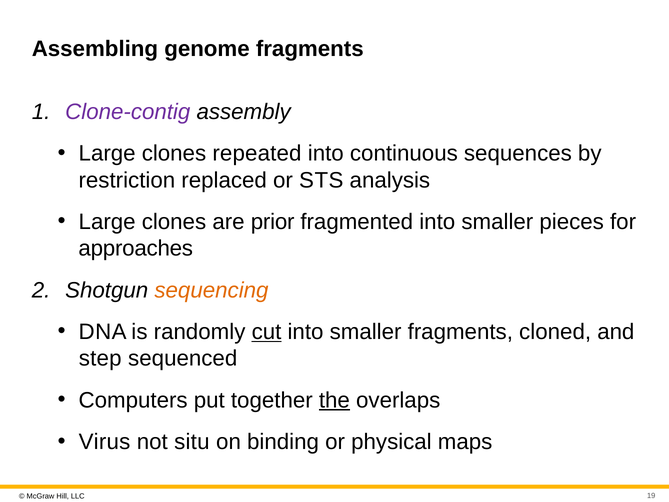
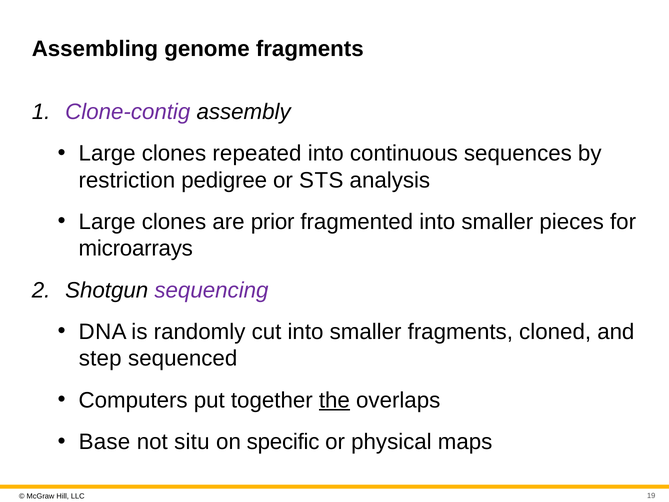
replaced: replaced -> pedigree (224, 180)
approaches: approaches -> microarrays (136, 248)
sequencing colour: orange -> purple (211, 290)
cut underline: present -> none (266, 332)
Virus: Virus -> Base (104, 442)
binding: binding -> specific (283, 442)
